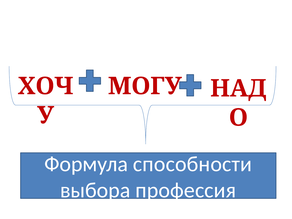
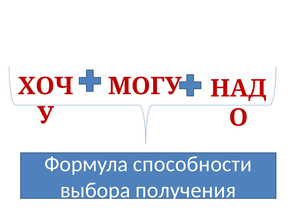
профессия: профессия -> получения (186, 190)
